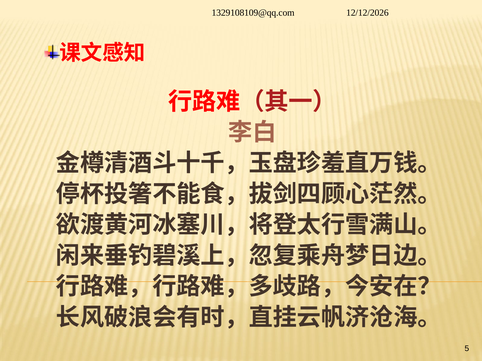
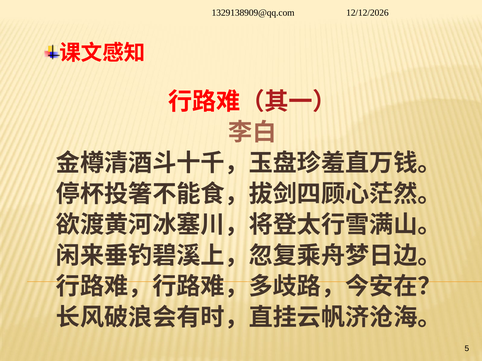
1329108109@qq.com: 1329108109@qq.com -> 1329138909@qq.com (253, 13)
